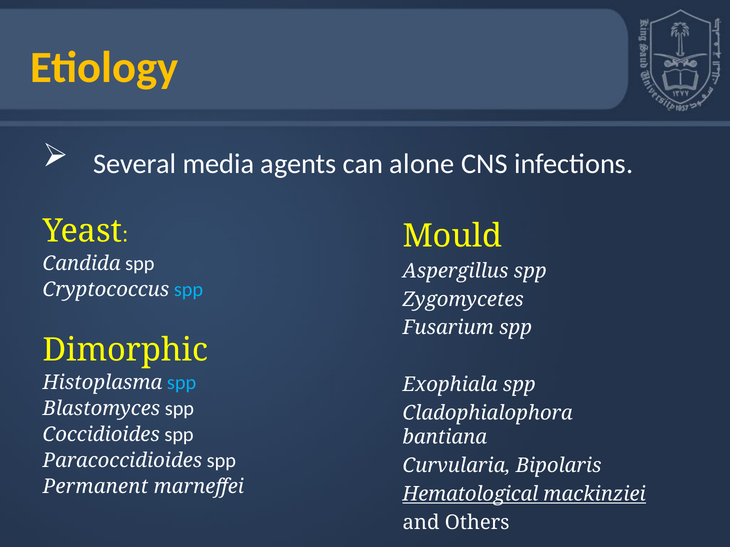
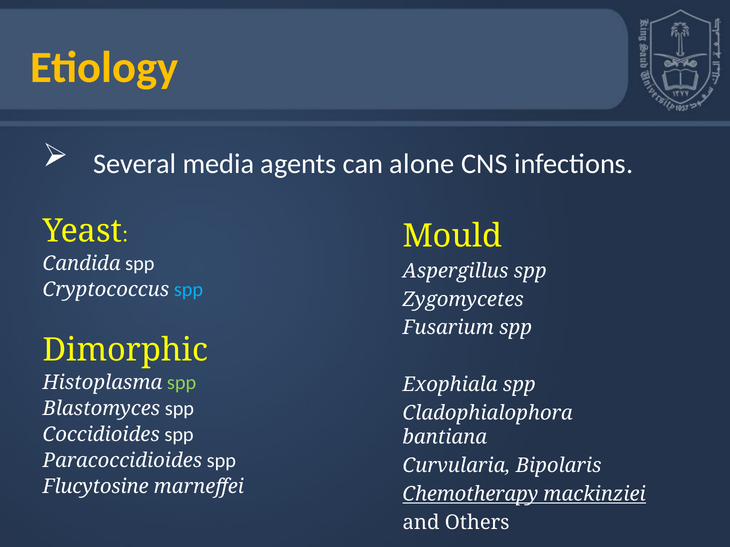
spp colour: light blue -> light green (182, 383)
Permanent: Permanent -> Flucytosine (96, 487)
Hematological: Hematological -> Chemotherapy (470, 494)
